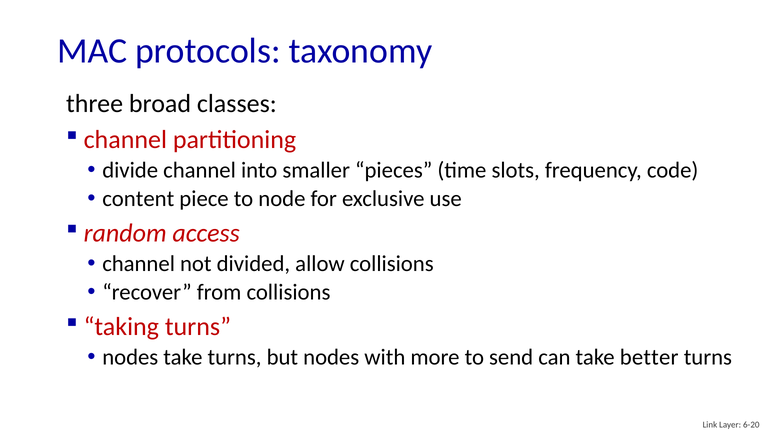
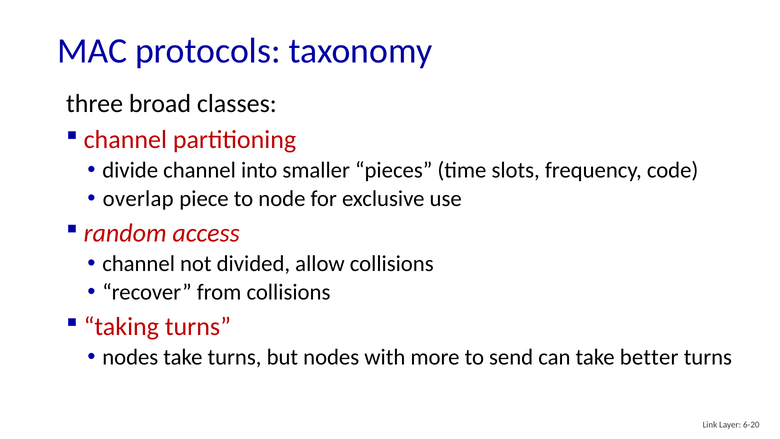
content: content -> overlap (138, 199)
